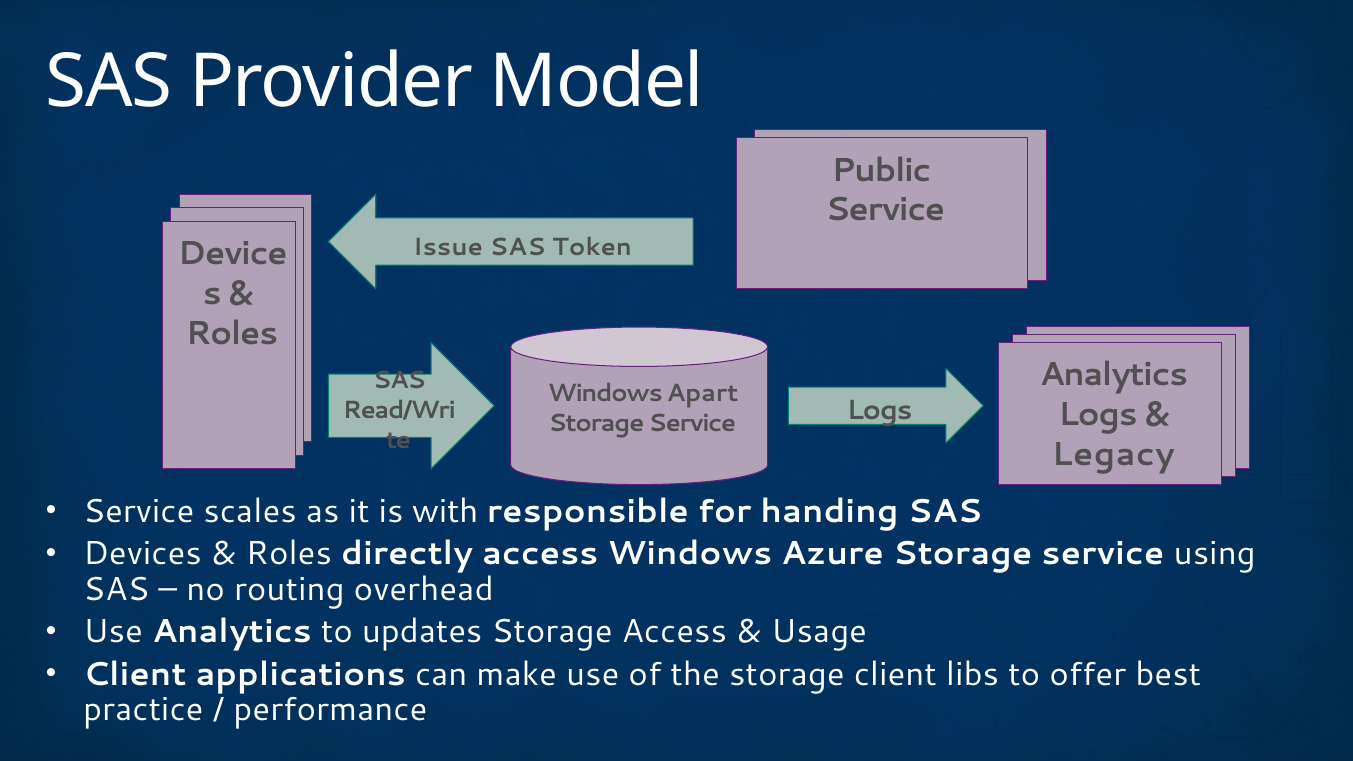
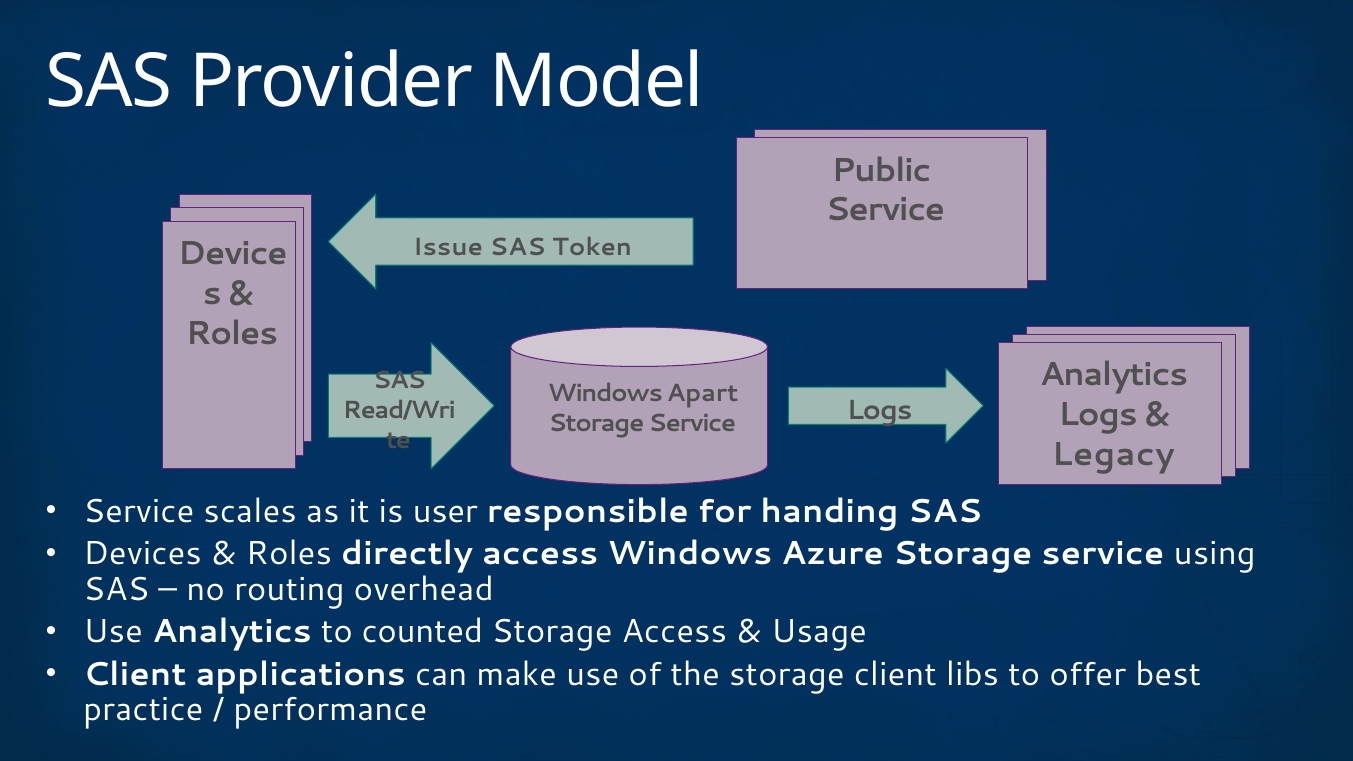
with: with -> user (445, 511)
updates: updates -> counted (422, 632)
